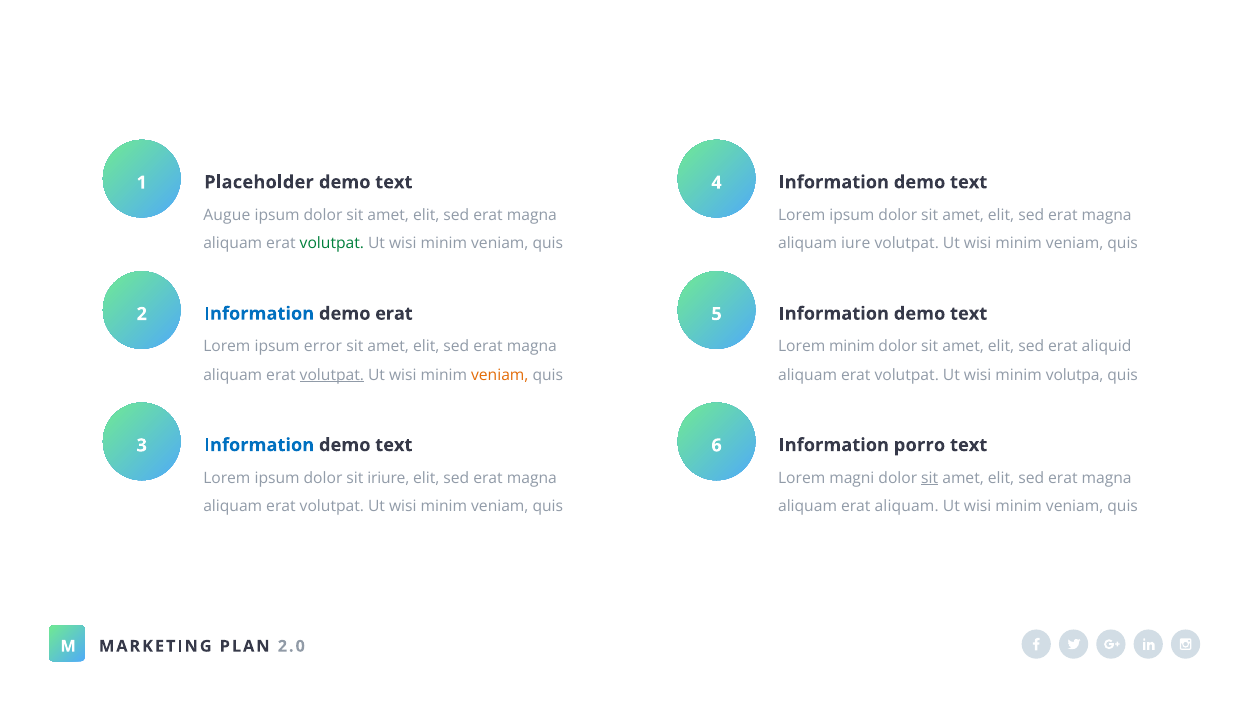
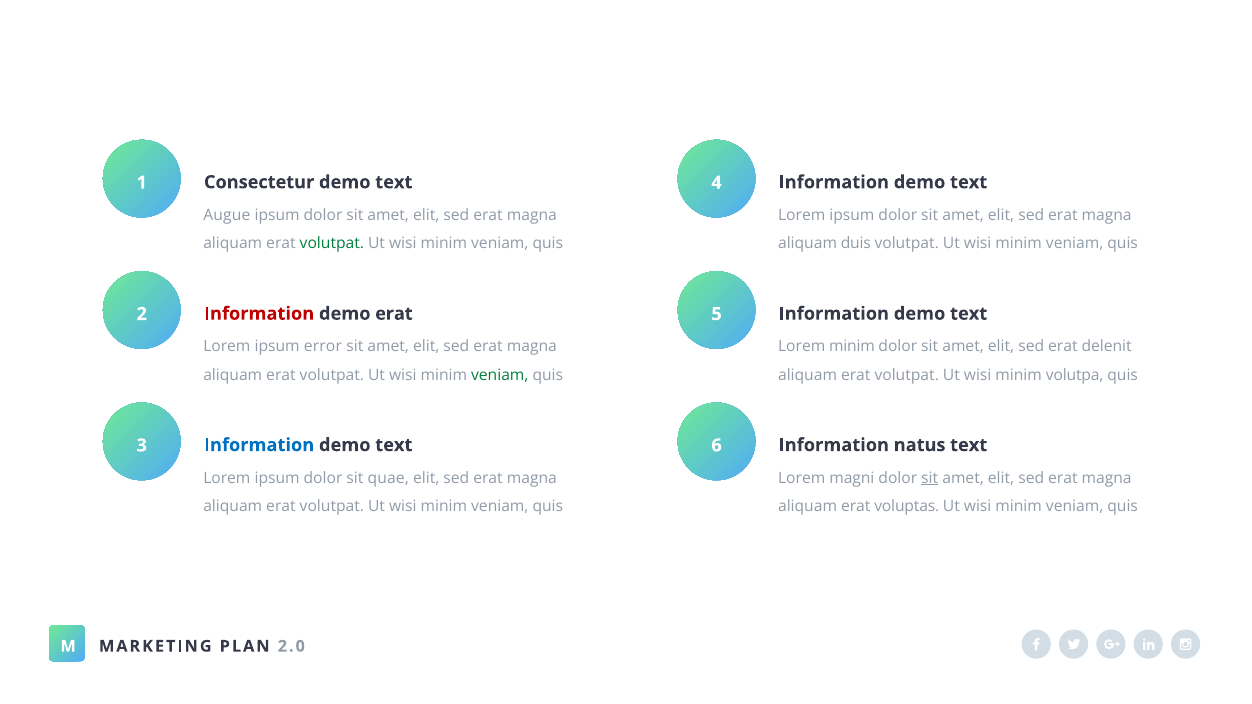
Placeholder: Placeholder -> Consectetur (259, 182)
iure: iure -> duis (856, 244)
Information colour: blue -> red (259, 314)
aliquid: aliquid -> delenit (1107, 347)
volutpat underline: present -> none (332, 375)
veniam colour: orange -> green (500, 375)
porro: porro -> natus (920, 445)
iriure: iriure -> quae (388, 478)
erat aliquam: aliquam -> voluptas (907, 507)
